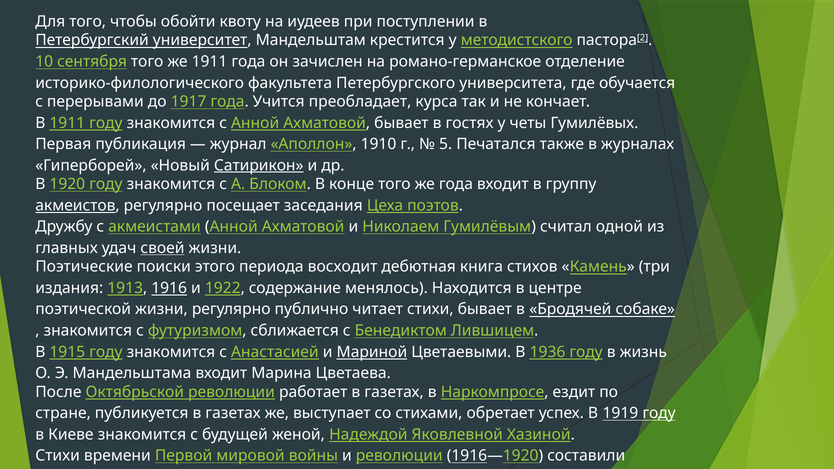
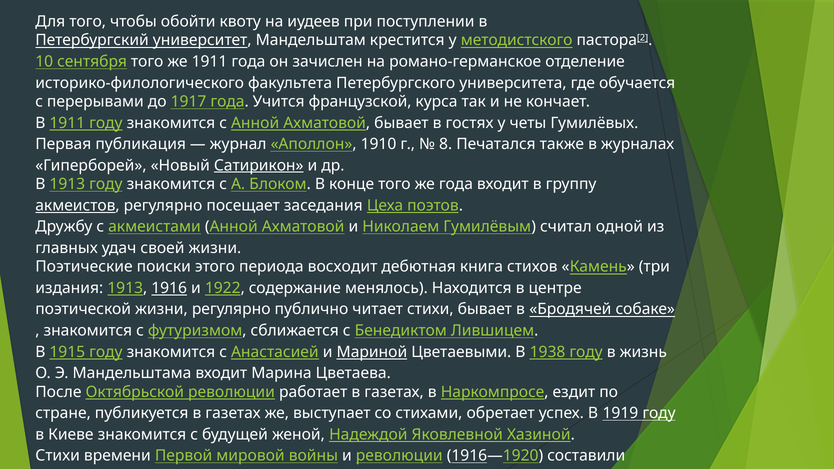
преобладает: преобладает -> французской (360, 102)
5: 5 -> 8 (446, 144)
В 1920: 1920 -> 1913 (67, 184)
своей underline: present -> none (162, 248)
1936: 1936 -> 1938 (548, 352)
